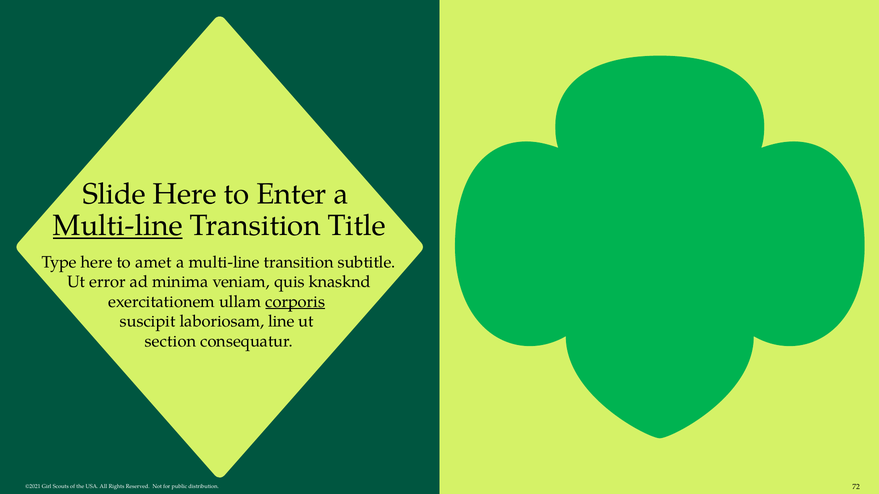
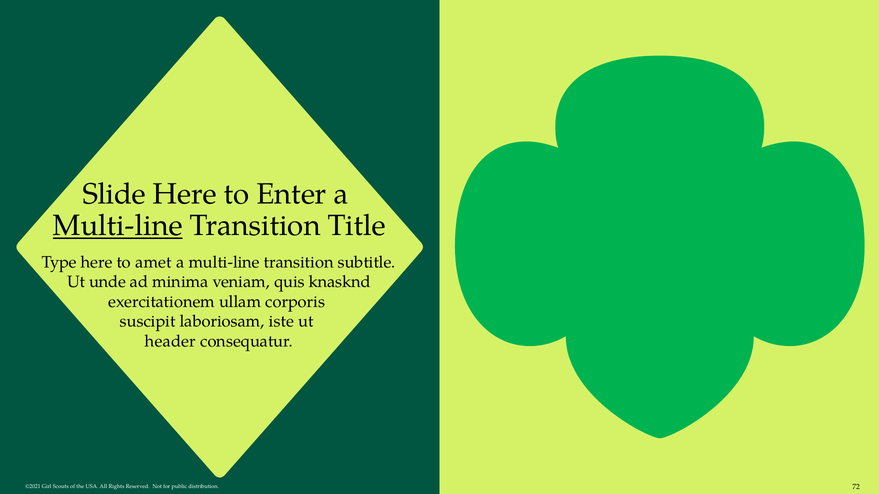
error: error -> unde (108, 282)
corporis underline: present -> none (295, 302)
line: line -> iste (281, 322)
section: section -> header (170, 341)
